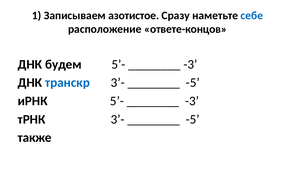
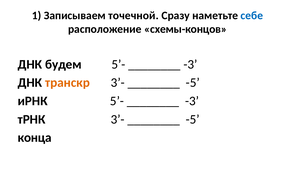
азотистое: азотистое -> точечной (134, 16)
ответе-концов: ответе-концов -> схемы-концов (186, 29)
транскр colour: blue -> orange (67, 83)
также: также -> конца (35, 138)
